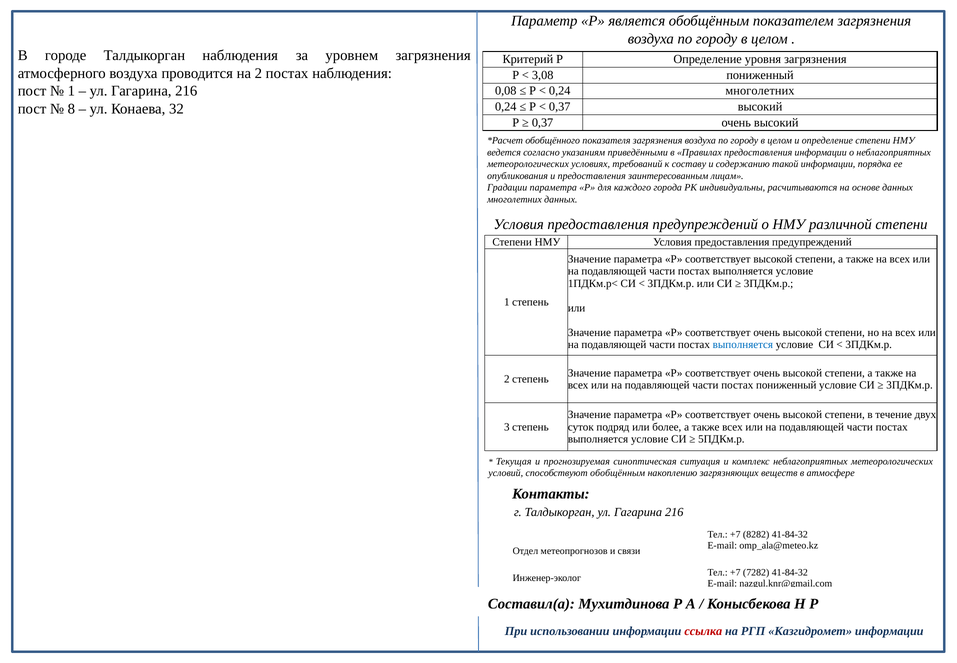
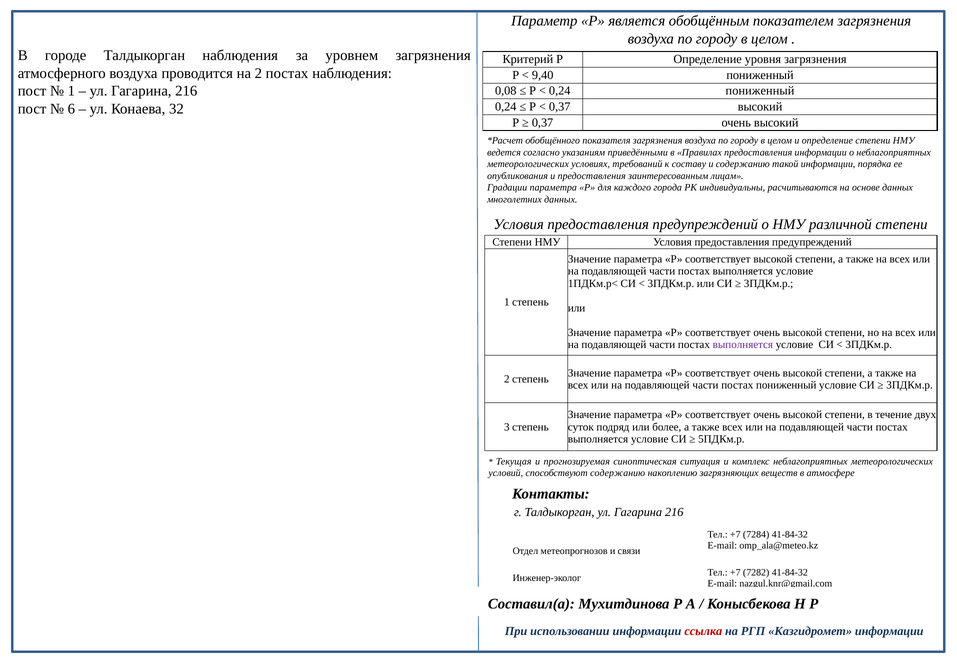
3,08: 3,08 -> 9,40 (543, 75)
0,24 многолетних: многолетних -> пониженный (760, 91)
8: 8 -> 6 (71, 109)
выполняется colour: blue -> purple (743, 345)
способствуют обобщённым: обобщённым -> содержанию (618, 473)
8282: 8282 -> 7284 (756, 534)
